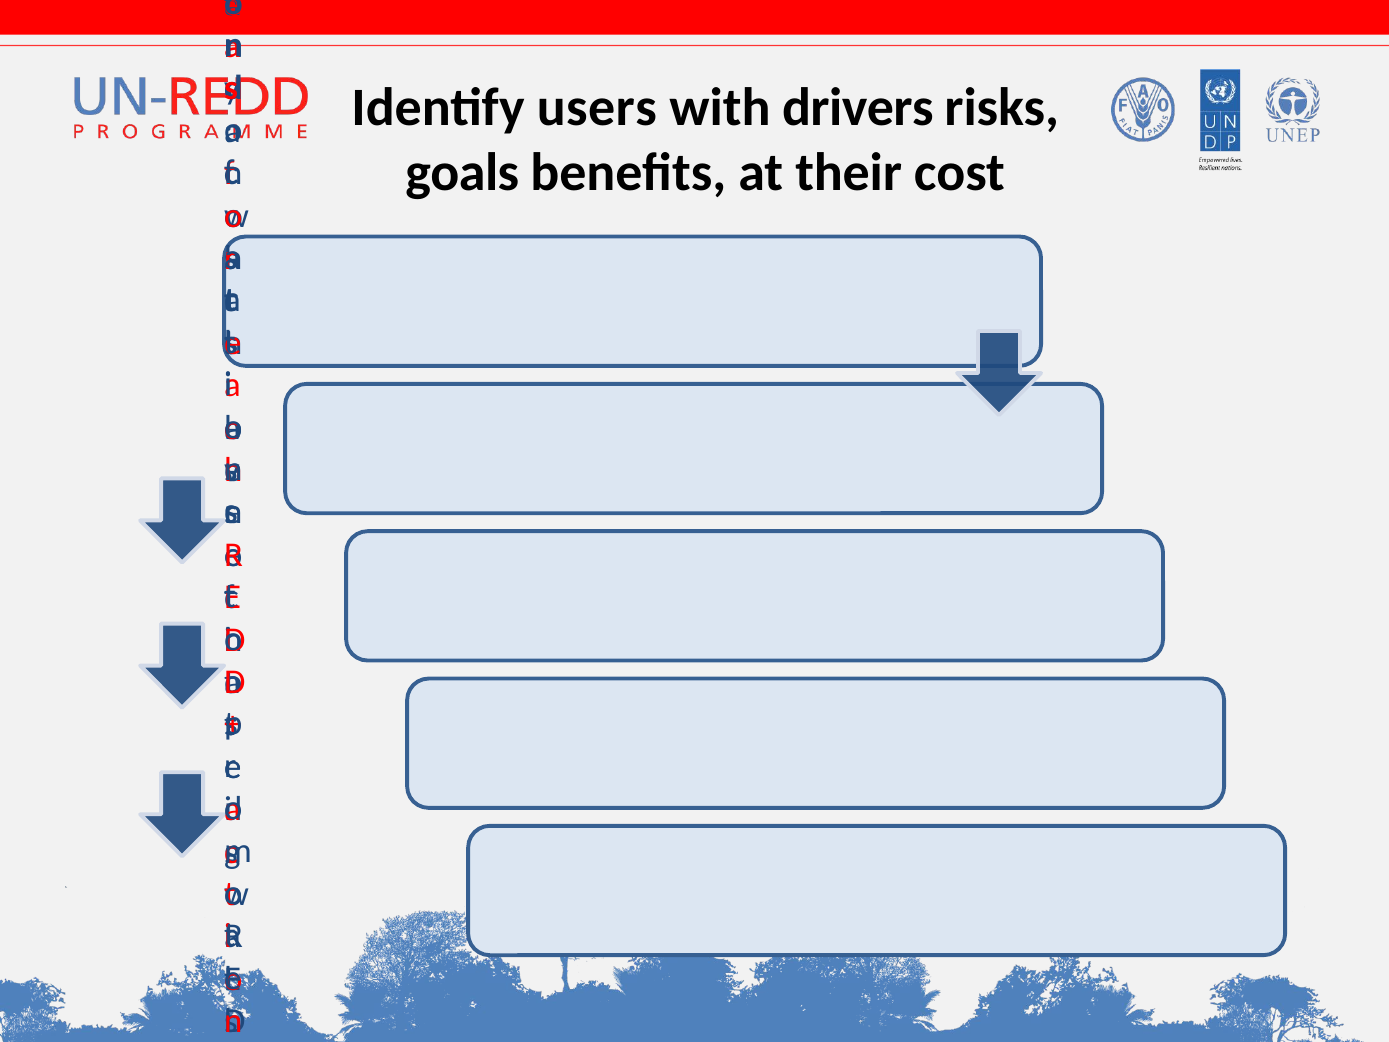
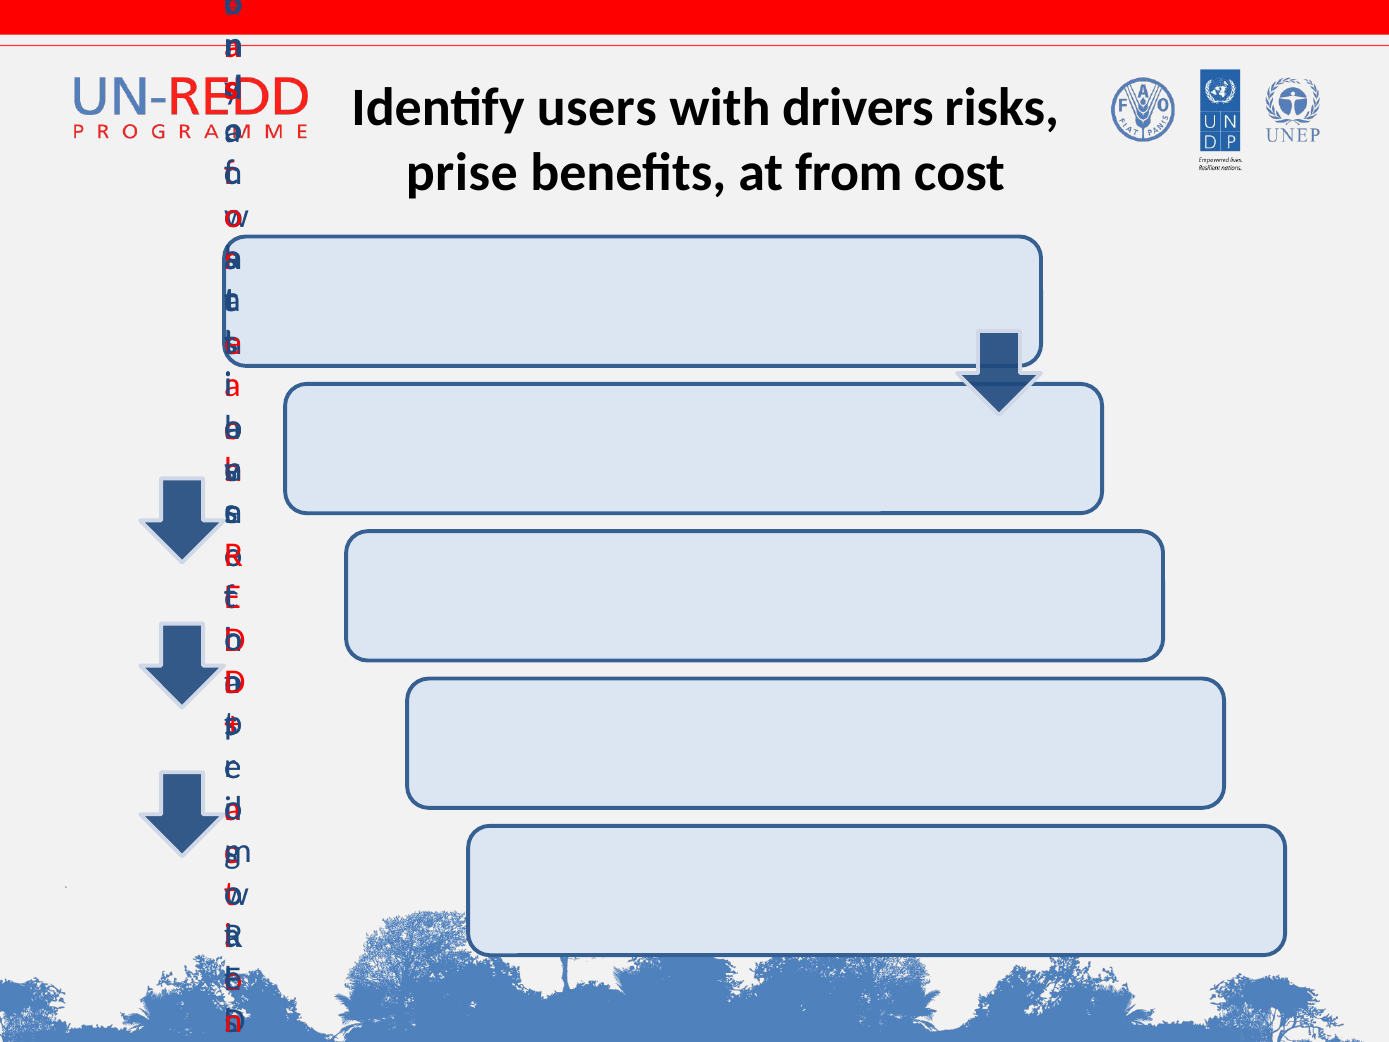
goals: goals -> prise (462, 172)
their: their -> from (849, 172)
